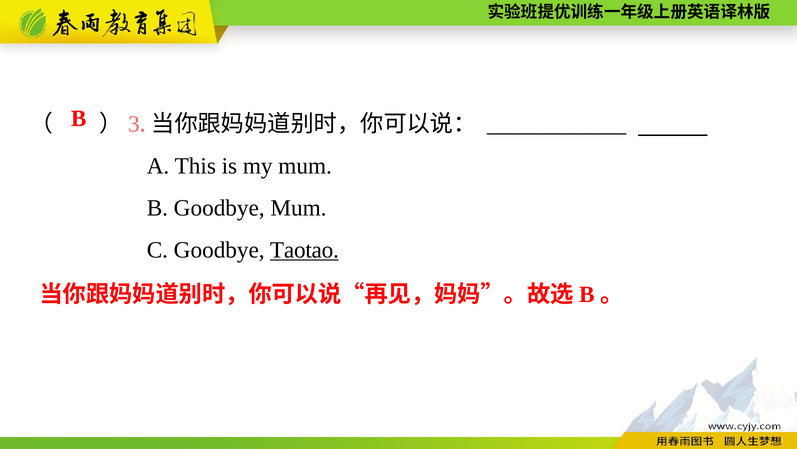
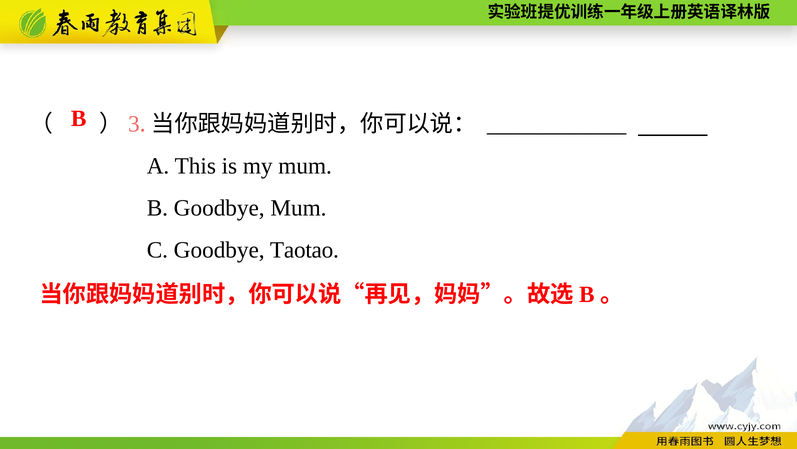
Taotao underline: present -> none (304, 250)
